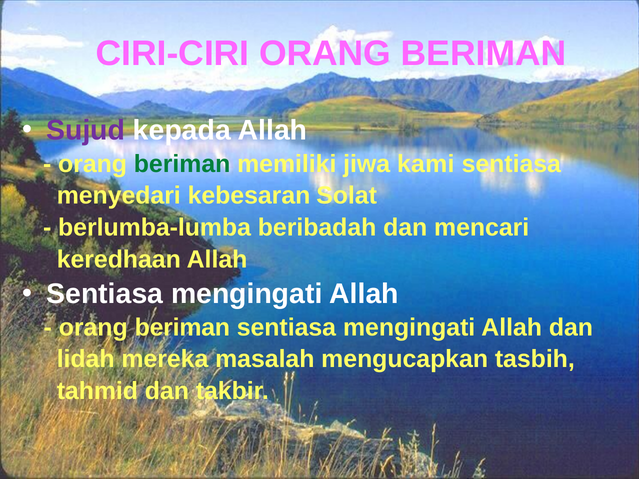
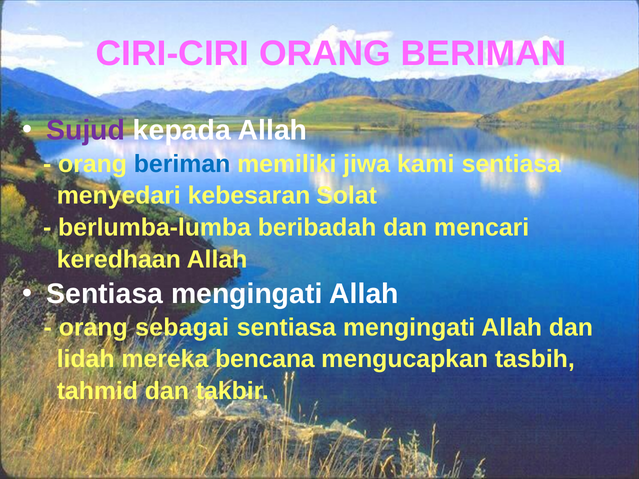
beriman colour: green -> blue (182, 164)
beriman: beriman -> sebagai (182, 328)
masalah: masalah -> bencana (265, 359)
